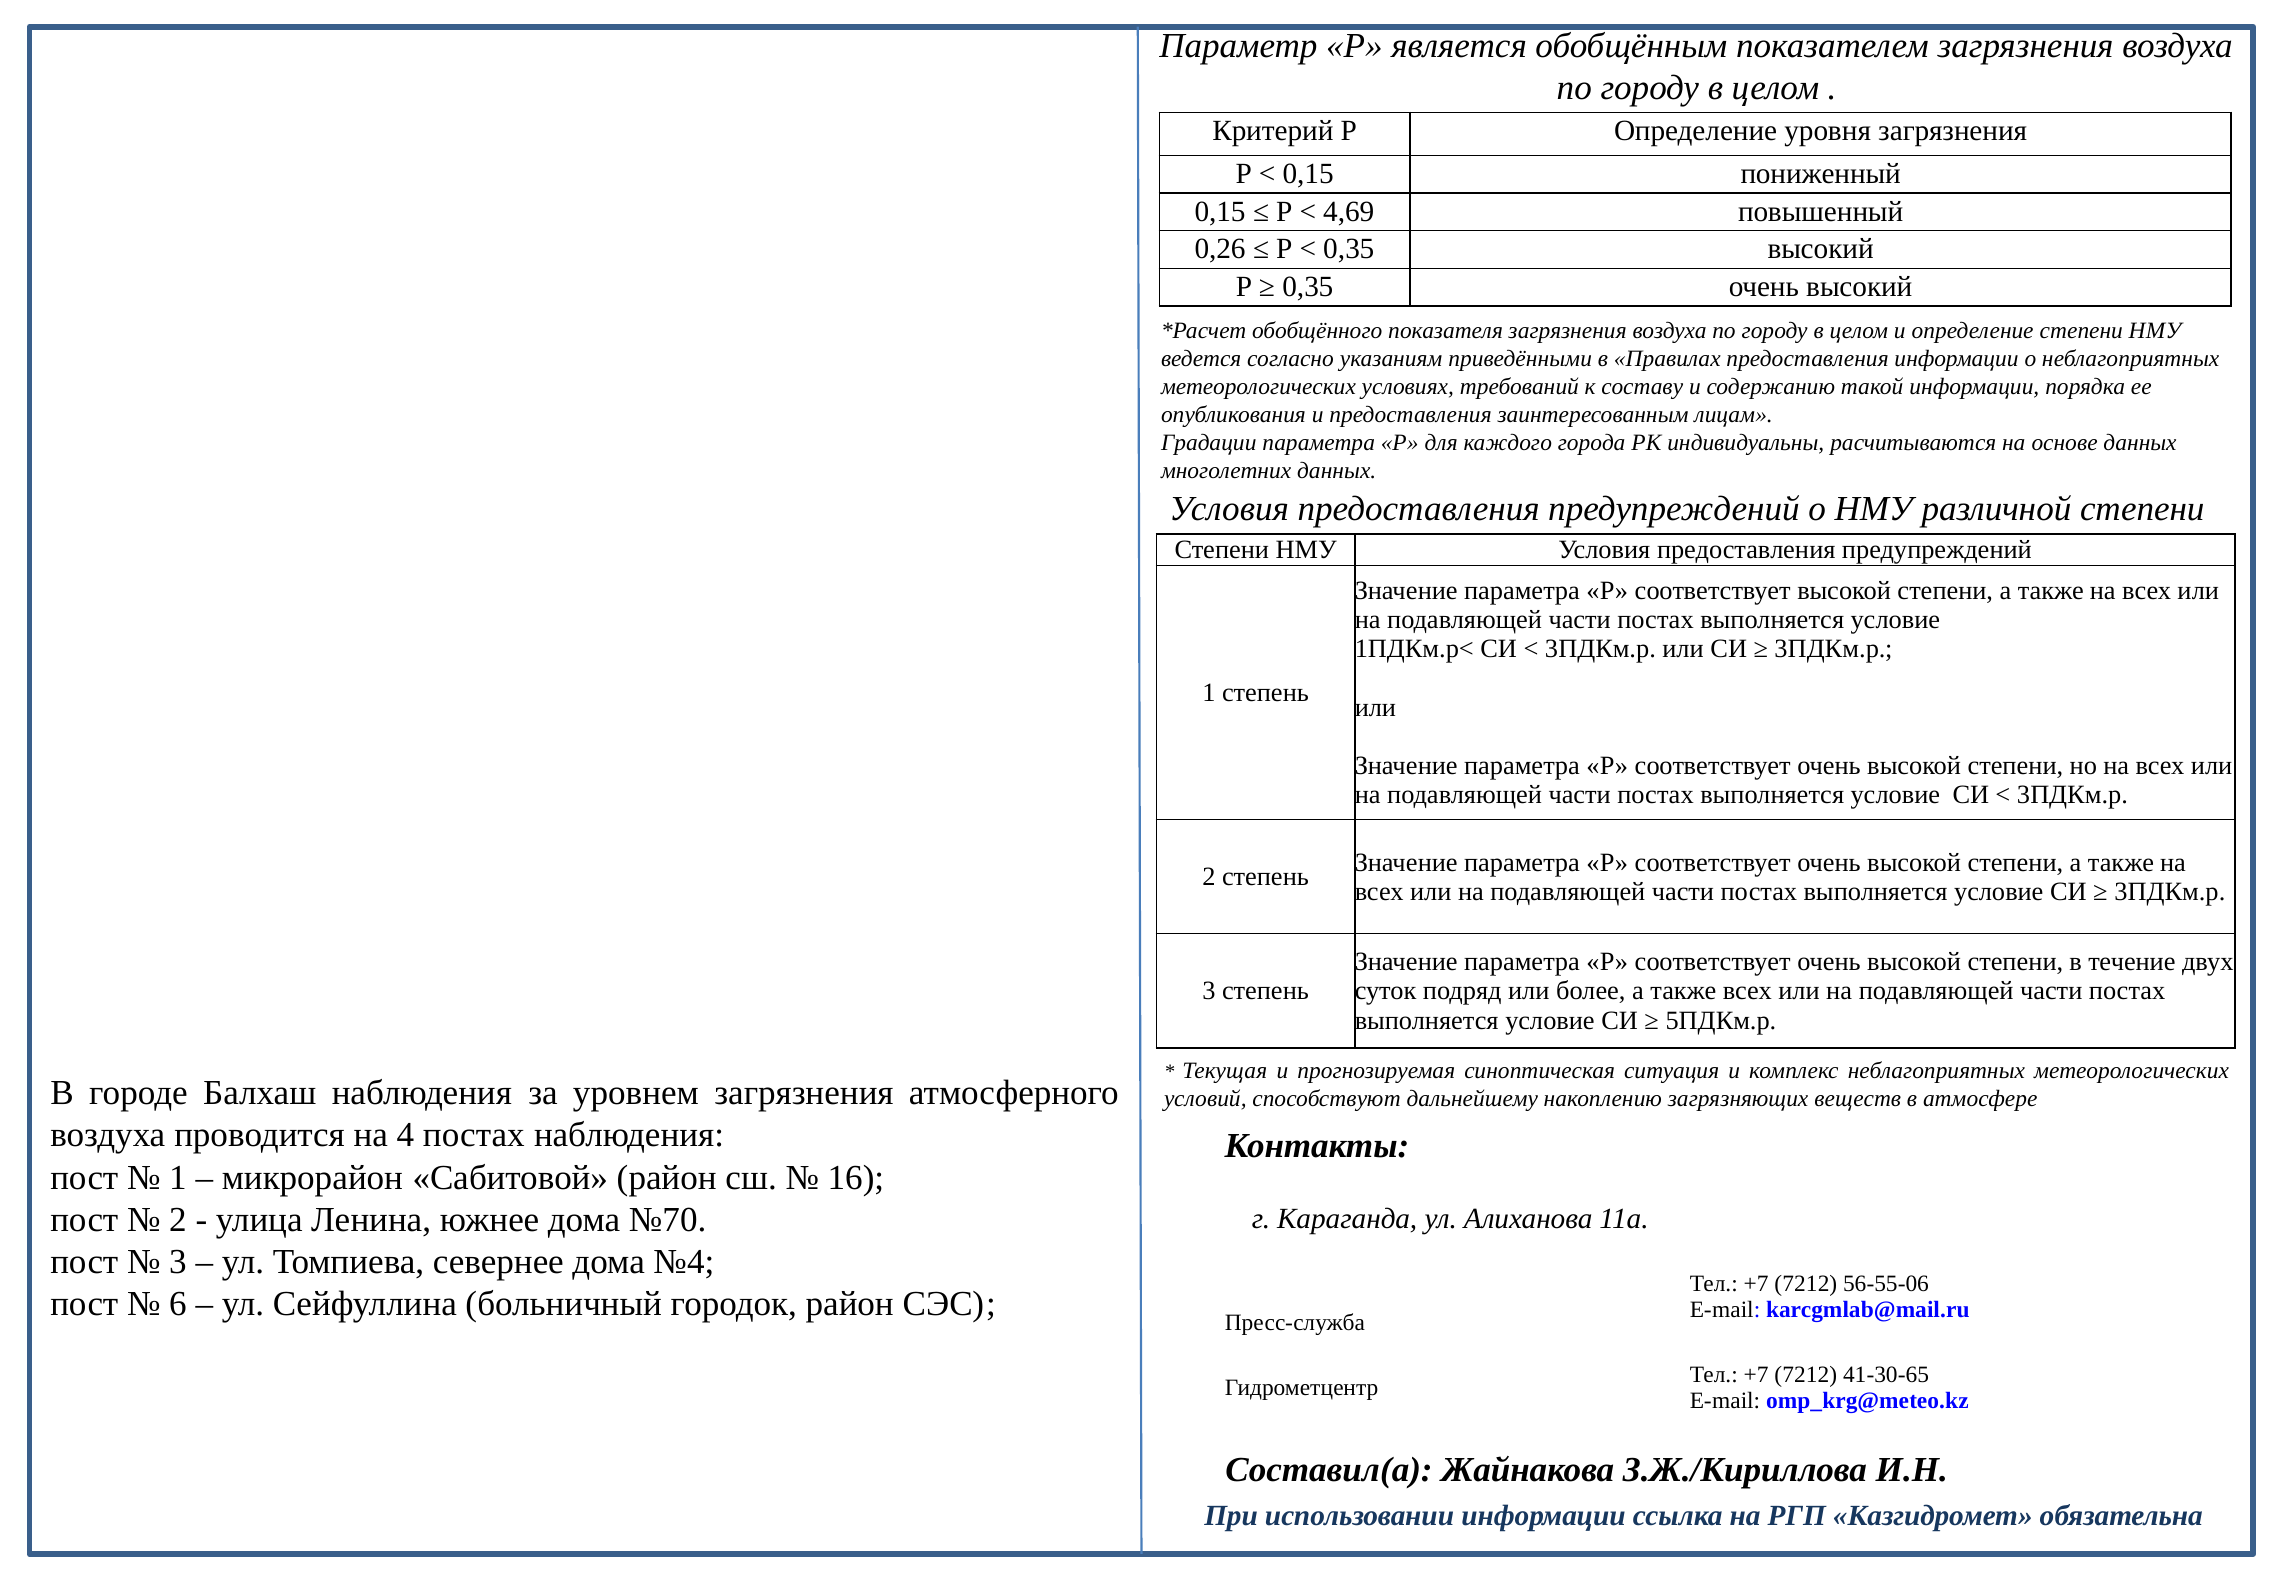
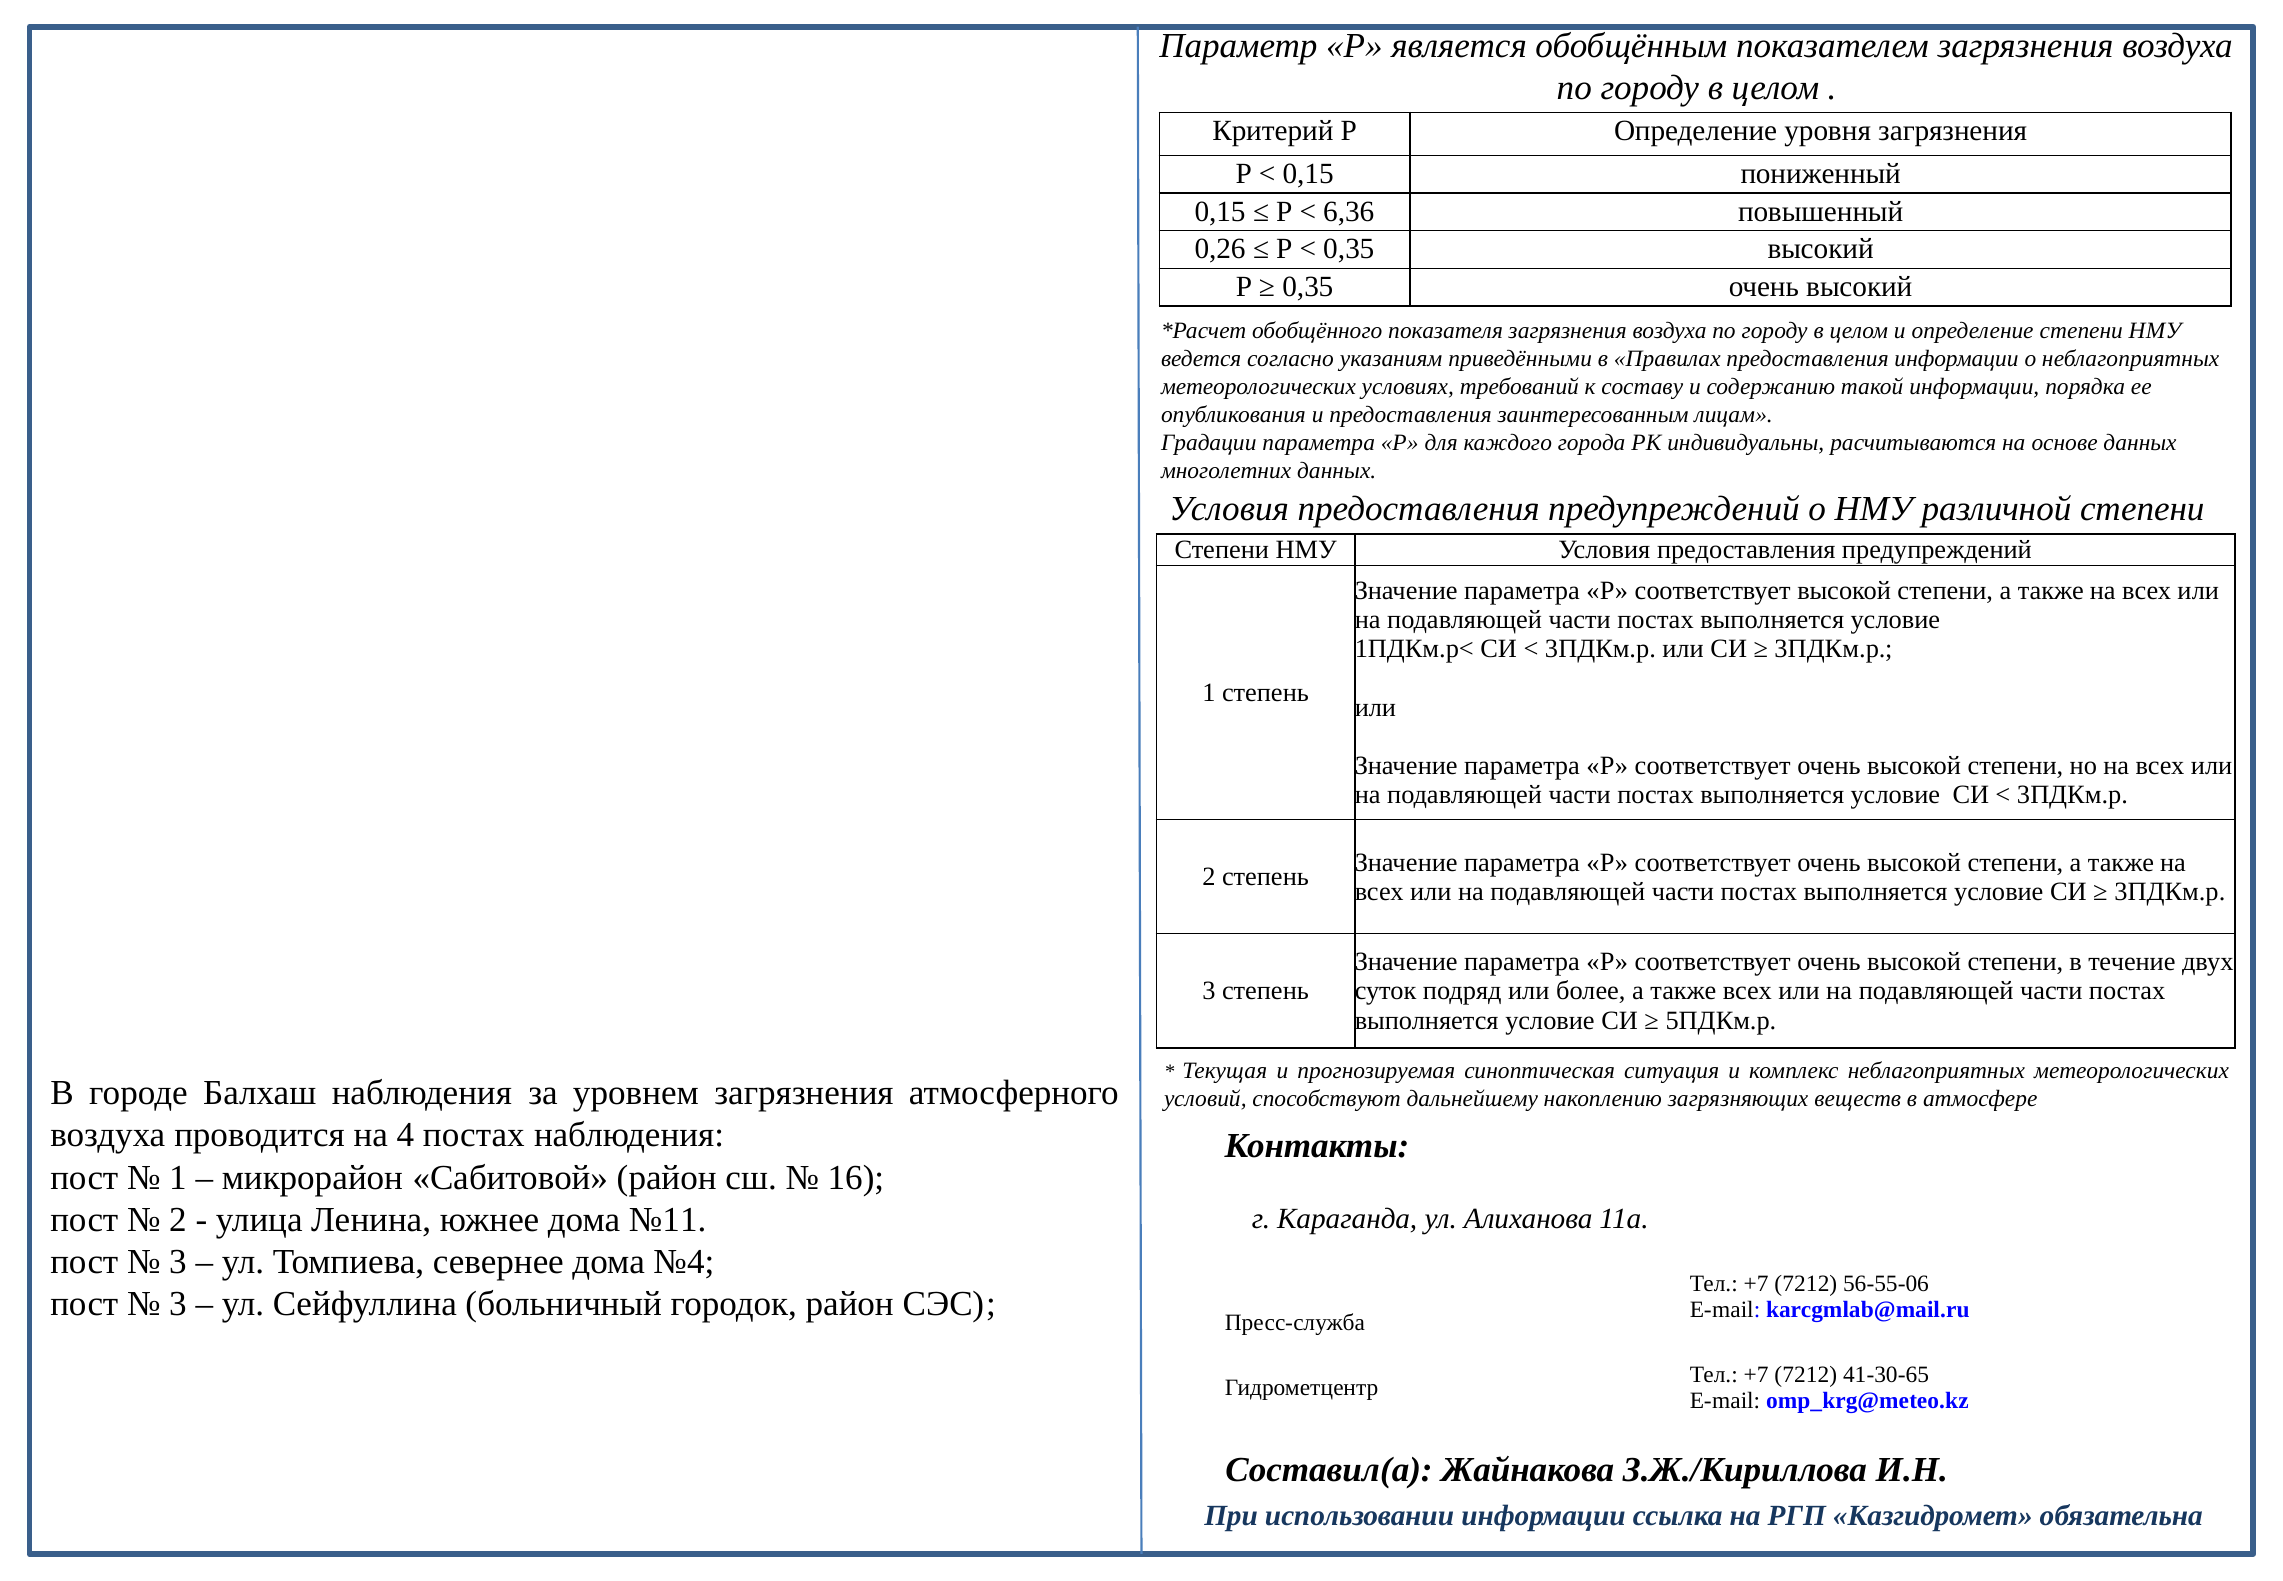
4,69: 4,69 -> 6,36 (1349, 212)
№70: №70 -> №11 (668, 1219)
6: 6 -> 3 (178, 1304)
